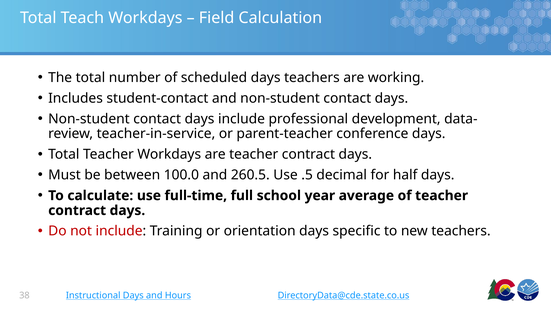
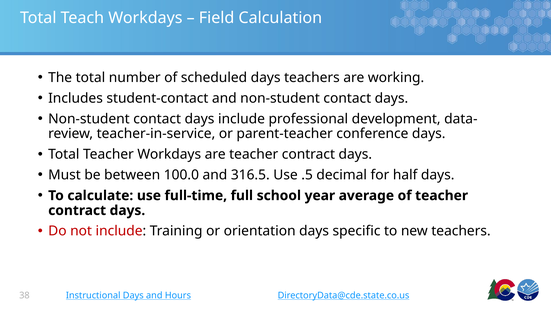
260.5: 260.5 -> 316.5 (250, 175)
